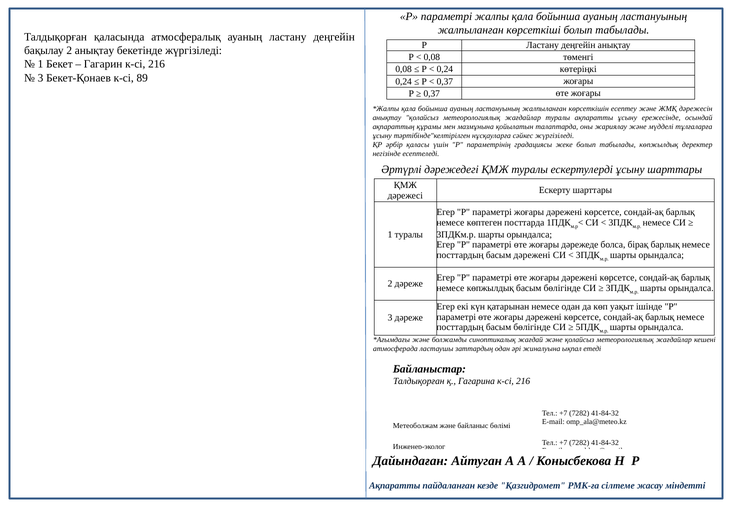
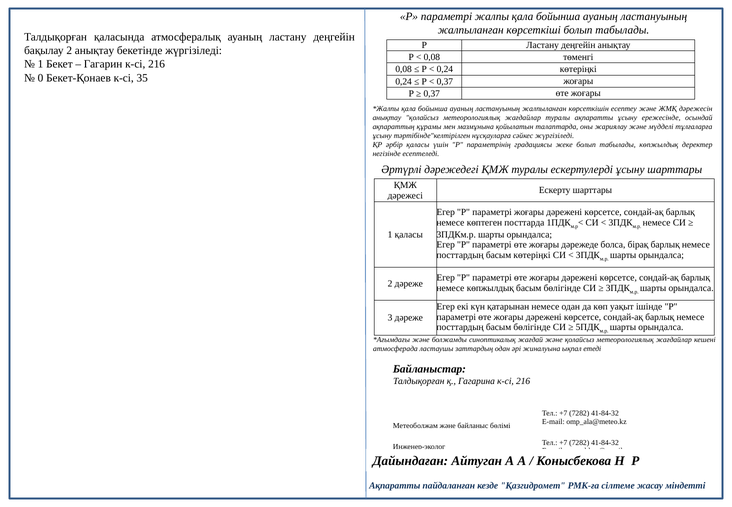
3: 3 -> 0 (41, 78)
89: 89 -> 35 (142, 78)
1 туралы: туралы -> қаласы (409, 234)
басым дәрежені: дәрежені -> көтеріңкі (532, 255)
